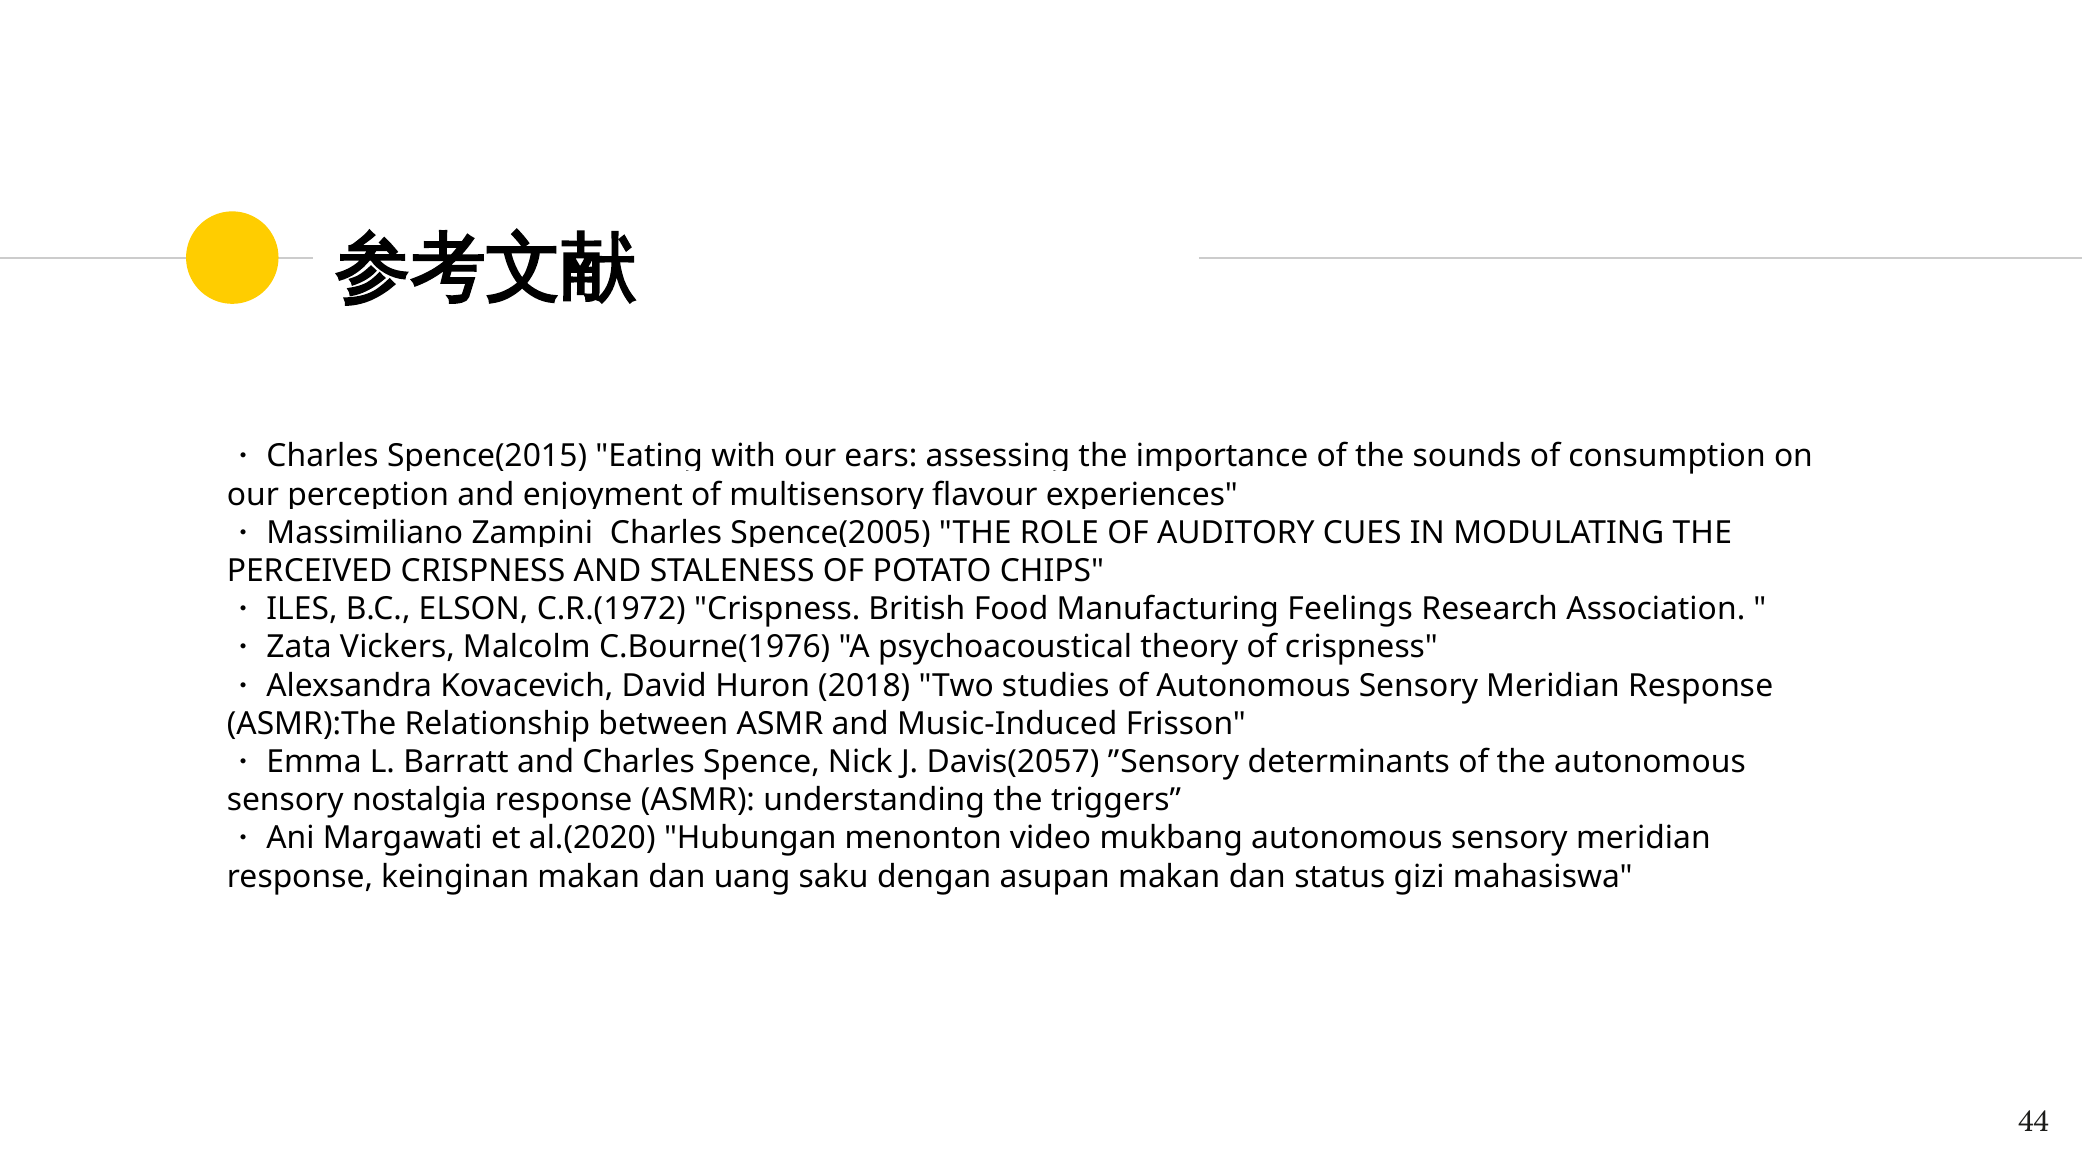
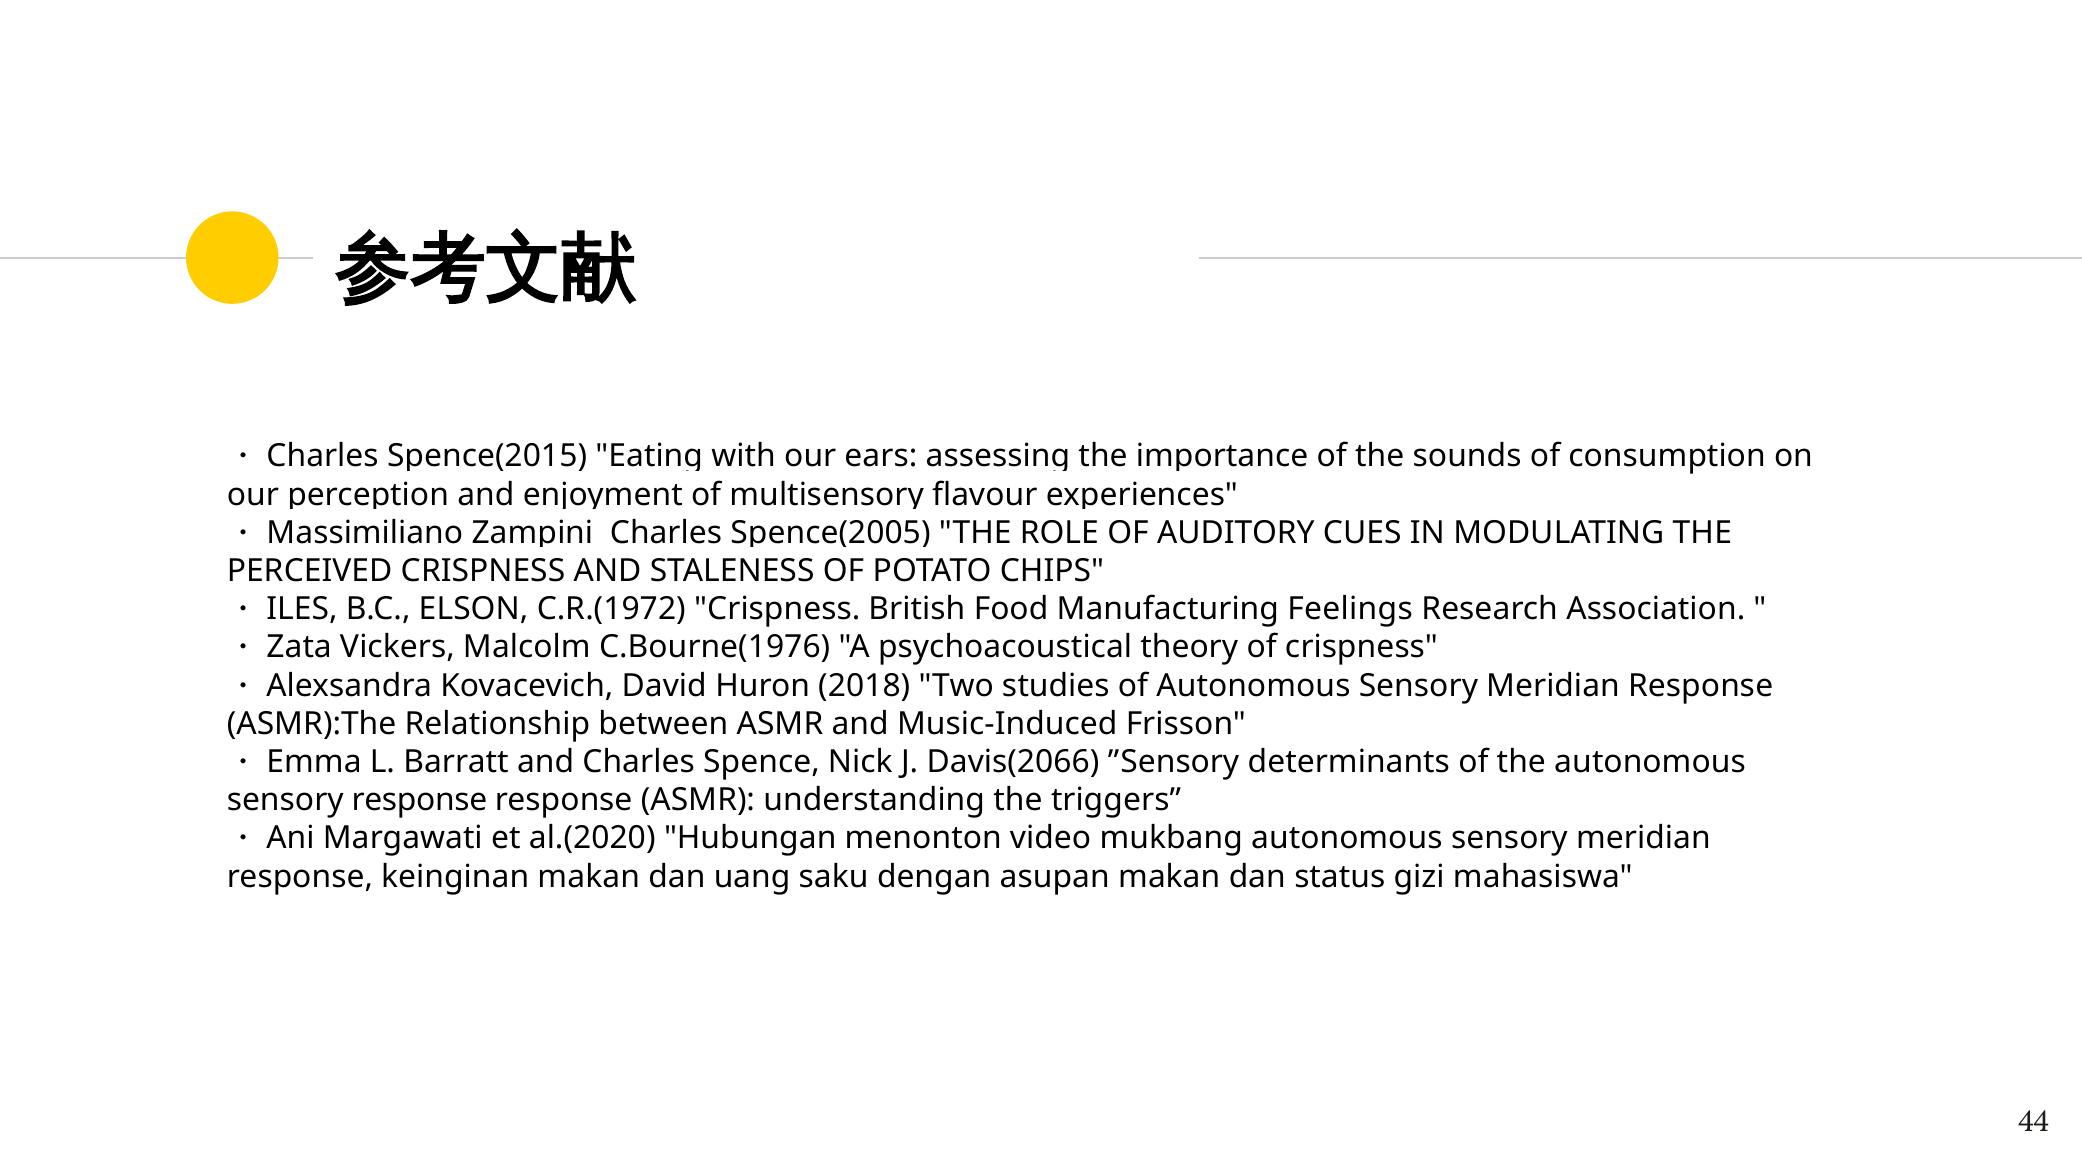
Davis(2057: Davis(2057 -> Davis(2066 (1013, 762)
sensory nostalgia: nostalgia -> response (419, 800)
